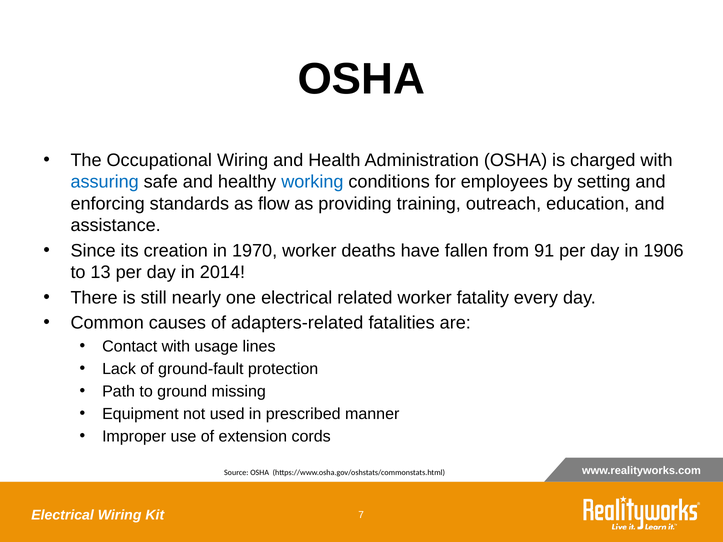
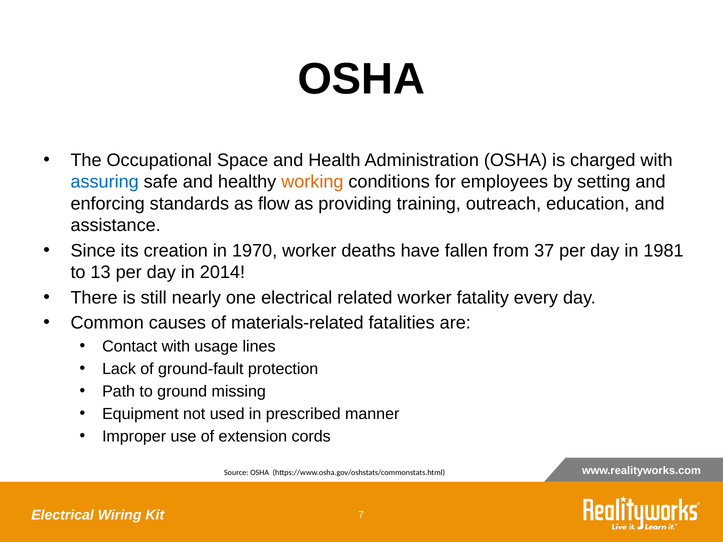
Occupational Wiring: Wiring -> Space (243, 160)
working colour: blue -> orange (312, 182)
91: 91 -> 37 (544, 251)
1906: 1906 -> 1981 (664, 251)
adapters-related: adapters-related -> materials-related (297, 323)
